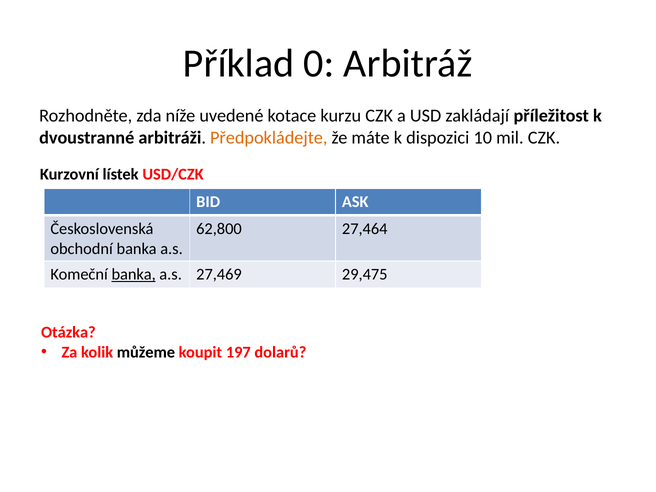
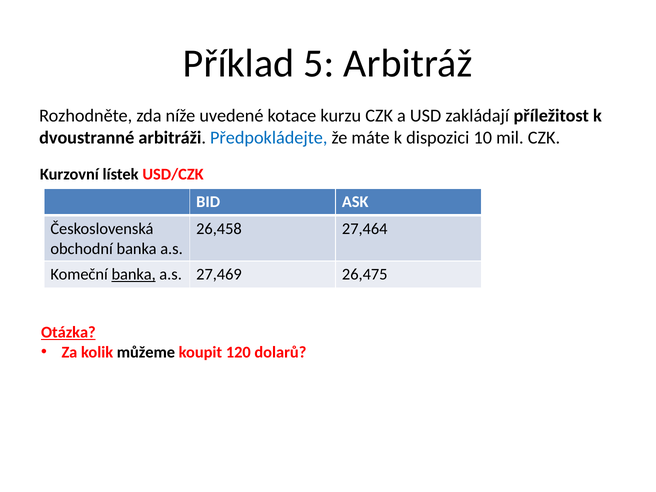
0: 0 -> 5 (319, 64)
Předpokládejte colour: orange -> blue (269, 138)
62,800: 62,800 -> 26,458 (219, 229)
29,475: 29,475 -> 26,475 (365, 275)
Otázka underline: none -> present (68, 333)
197: 197 -> 120 (238, 352)
